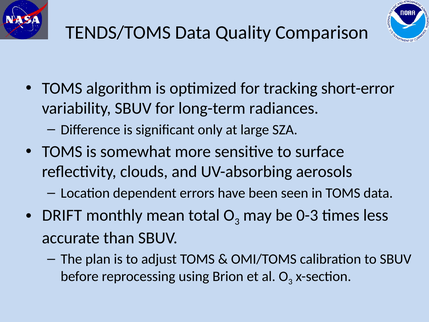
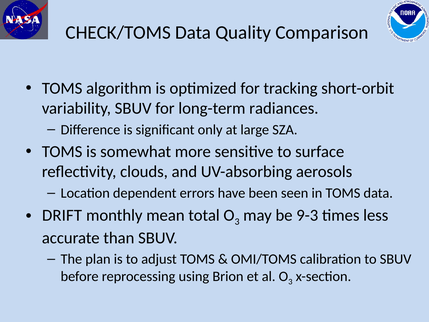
TENDS/TOMS: TENDS/TOMS -> CHECK/TOMS (118, 32)
short-error: short-error -> short-orbit (358, 88)
0-3: 0-3 -> 9-3 (307, 215)
